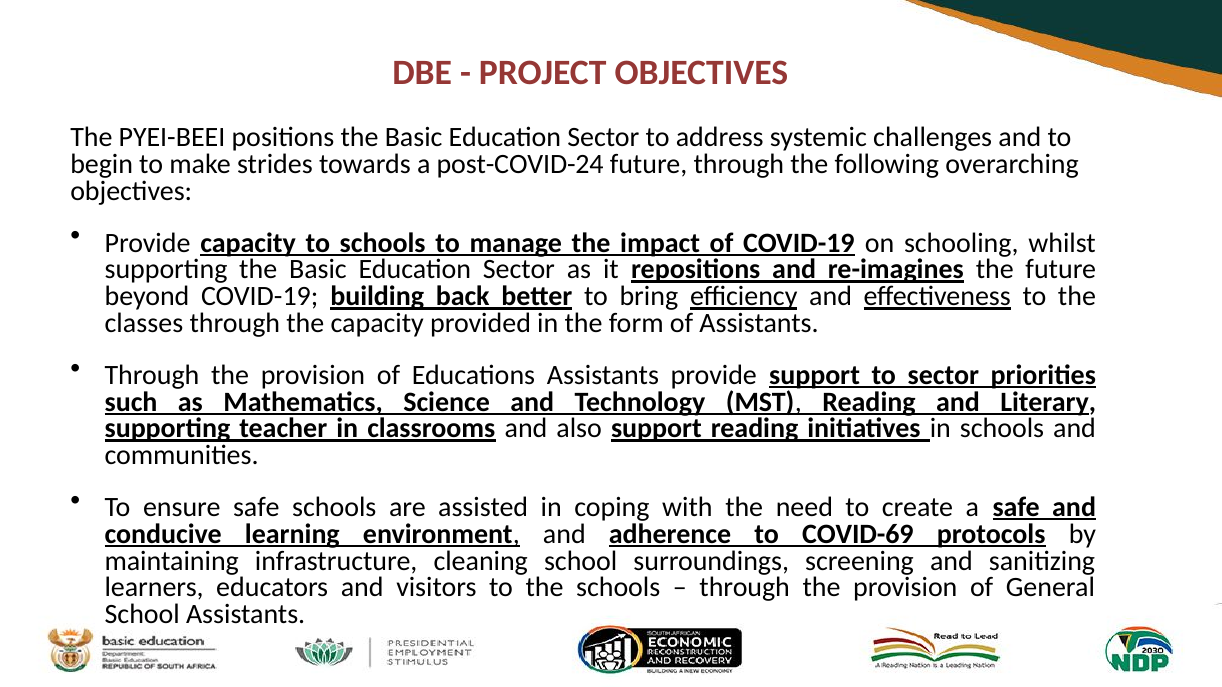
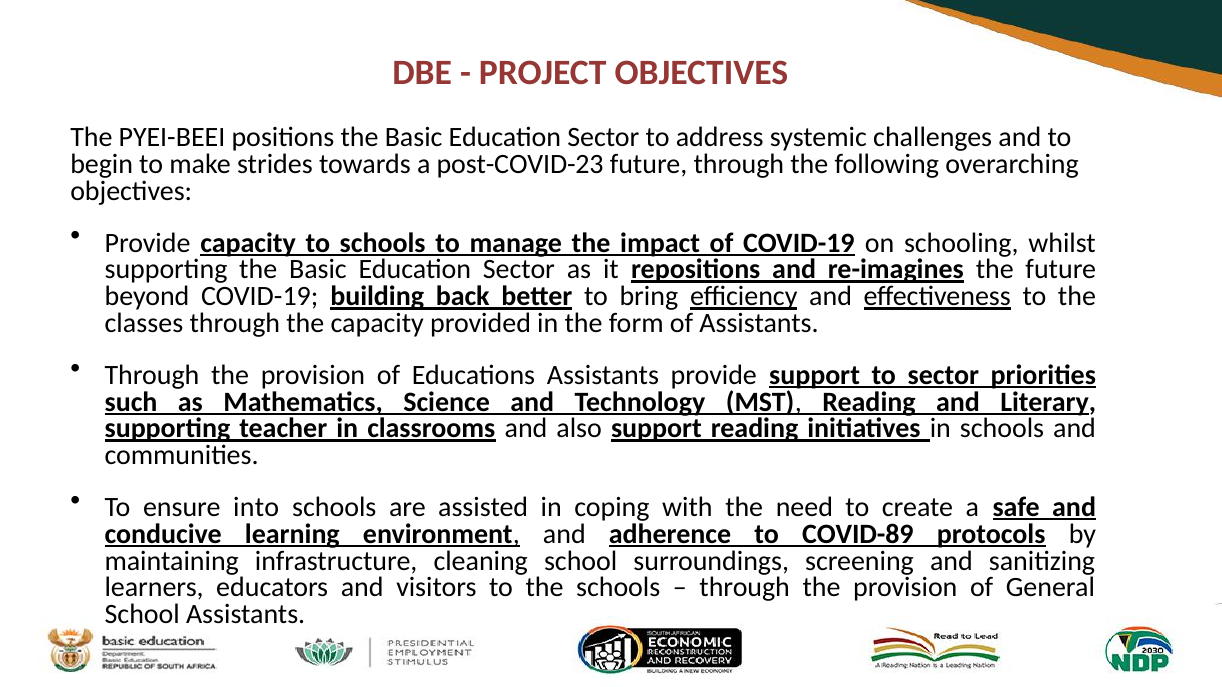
post-COVID-24: post-COVID-24 -> post-COVID-23 (520, 165)
ensure safe: safe -> into (256, 507)
COVID-69: COVID-69 -> COVID-89 (858, 534)
